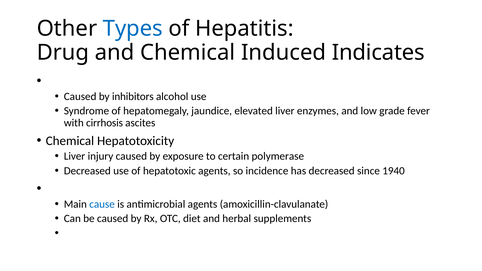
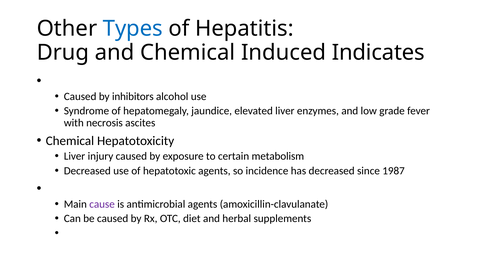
cirrhosis: cirrhosis -> necrosis (104, 123)
polymerase: polymerase -> metabolism (278, 156)
1940: 1940 -> 1987 (394, 171)
cause colour: blue -> purple (102, 204)
